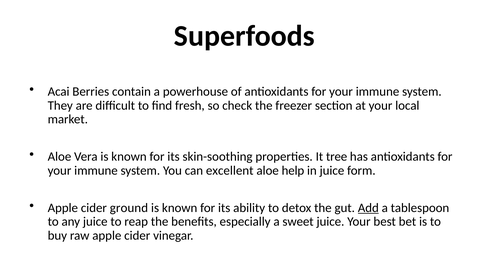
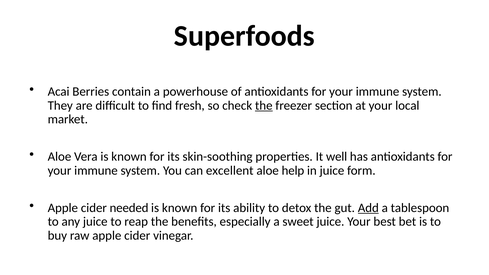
the underline: none -> present (264, 105)
tree: tree -> well (337, 157)
ground: ground -> needed (129, 208)
